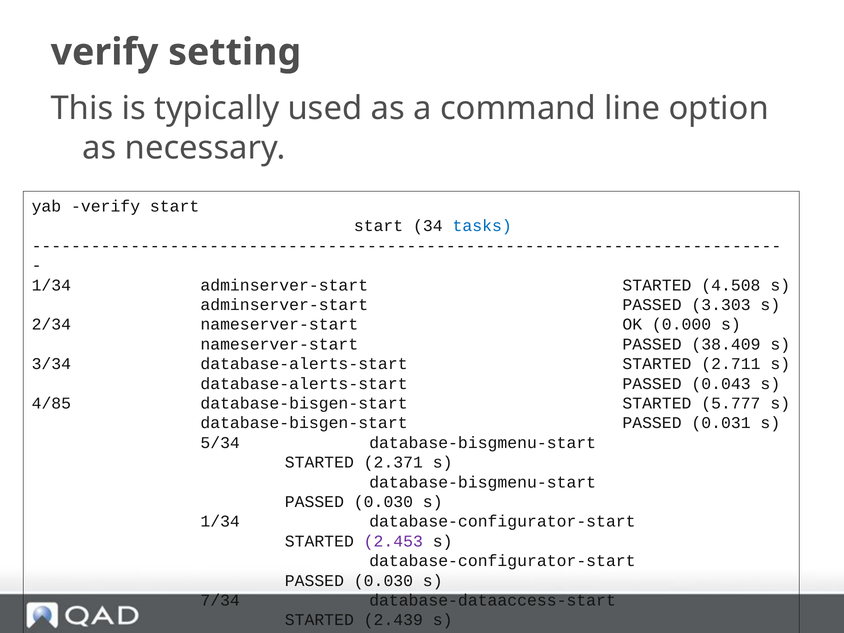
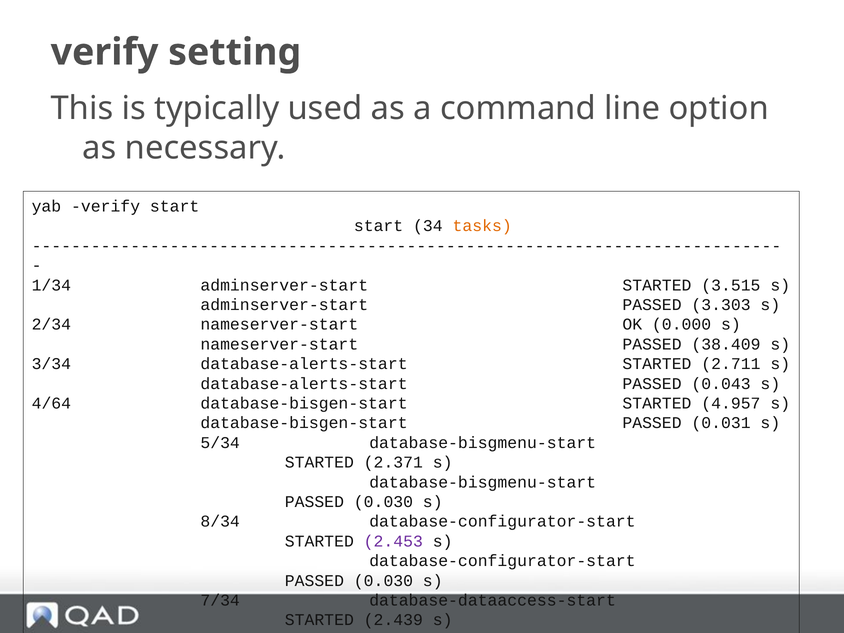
tasks colour: blue -> orange (482, 226)
4.508: 4.508 -> 3.515 (731, 285)
4/85: 4/85 -> 4/64 (51, 403)
5.777: 5.777 -> 4.957 (731, 403)
1/34: 1/34 -> 8/34 (220, 522)
